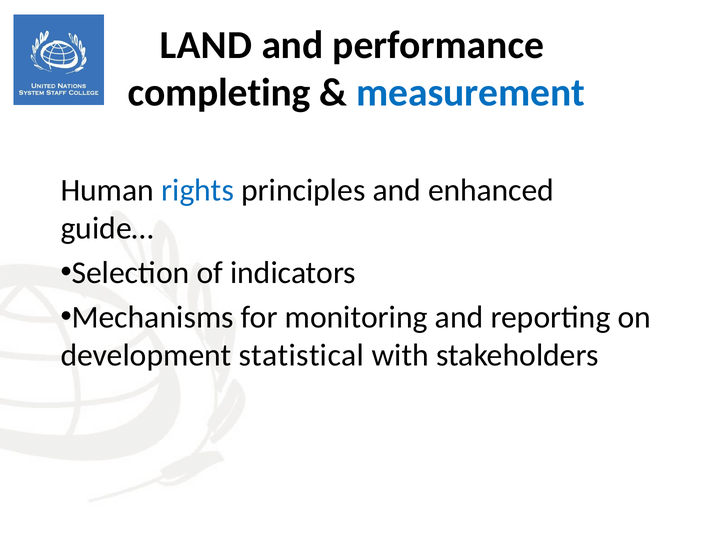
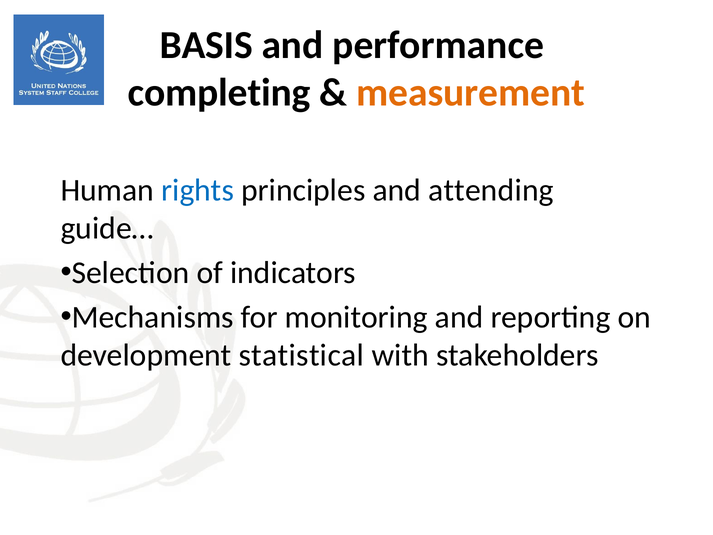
LAND: LAND -> BASIS (206, 45)
measurement colour: blue -> orange (471, 93)
enhanced: enhanced -> attending (491, 190)
